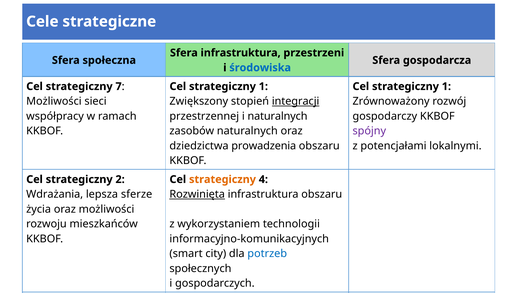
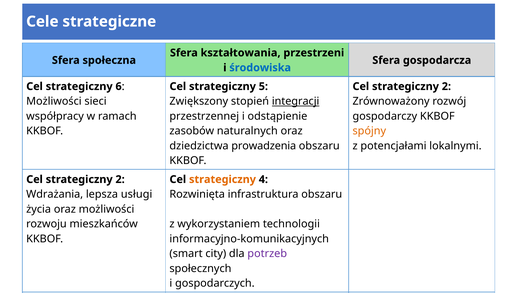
Sfera infrastruktura: infrastruktura -> kształtowania (241, 53)
7: 7 -> 6 (119, 86)
1: 1 -> 5 (263, 86)
1: 1 -> 2 (446, 86)
i naturalnych: naturalnych -> odstąpienie (277, 116)
spójny colour: purple -> orange (369, 131)
sferze: sferze -> usługi (137, 194)
Rozwinięta underline: present -> none (197, 194)
potrzeb colour: blue -> purple (267, 254)
